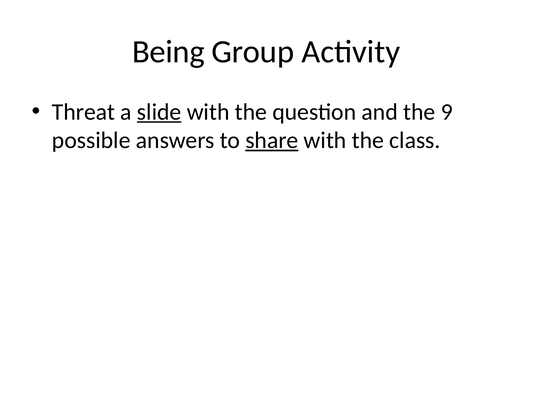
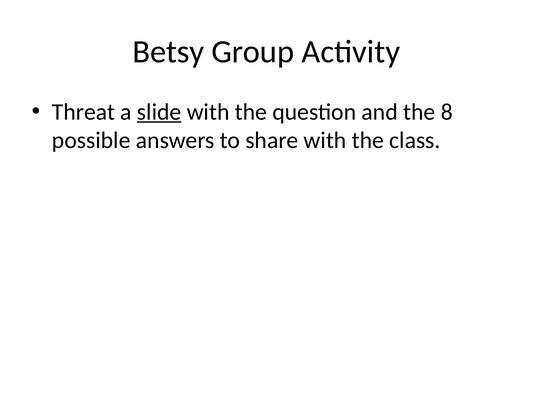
Being: Being -> Betsy (168, 52)
9: 9 -> 8 (447, 112)
share underline: present -> none (272, 140)
